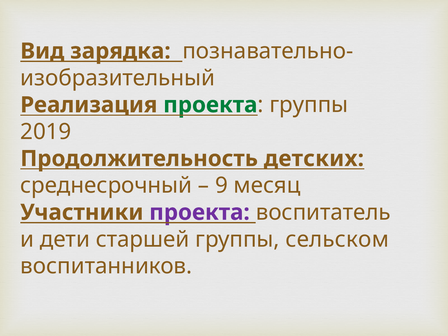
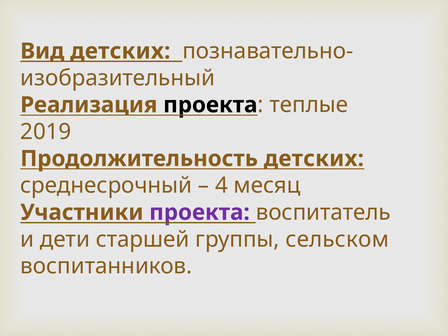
Вид зарядка: зарядка -> детских (120, 51)
проекта colour: green -> black (210, 105)
группы: группы -> теплые (309, 105)
9: 9 -> 4 (221, 186)
